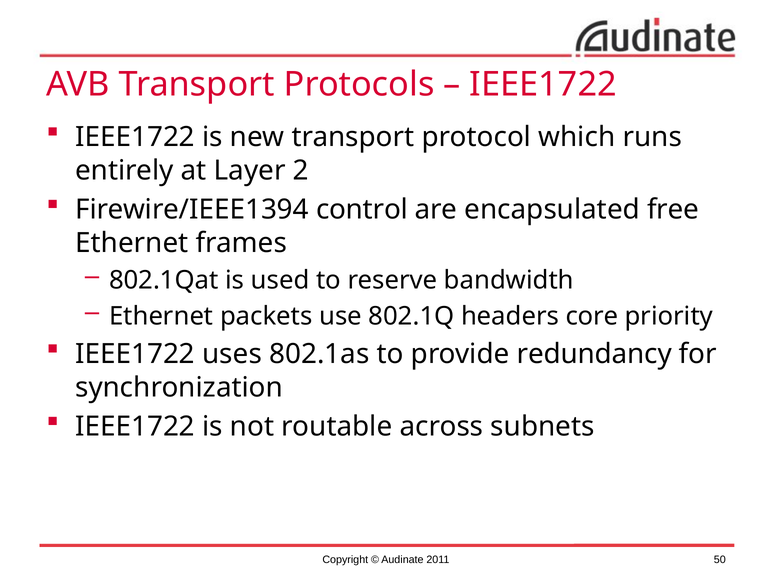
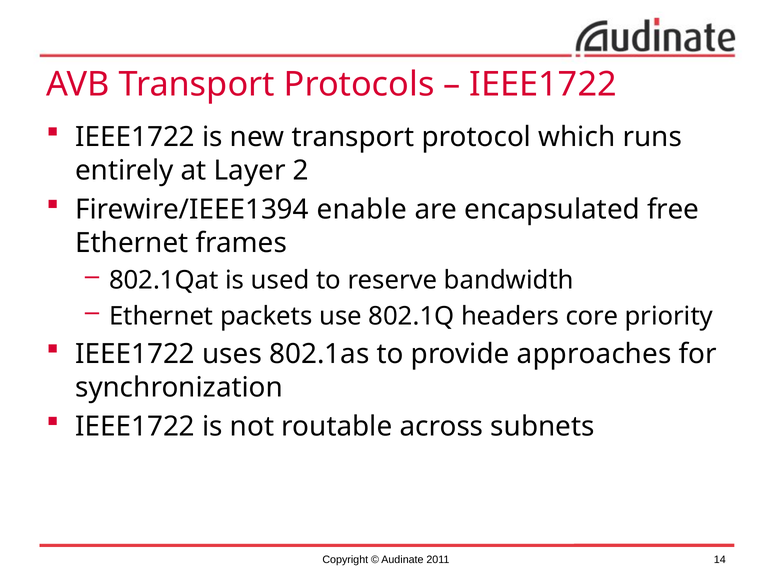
control: control -> enable (362, 210)
redundancy: redundancy -> approaches (594, 354)
50: 50 -> 14 (720, 560)
